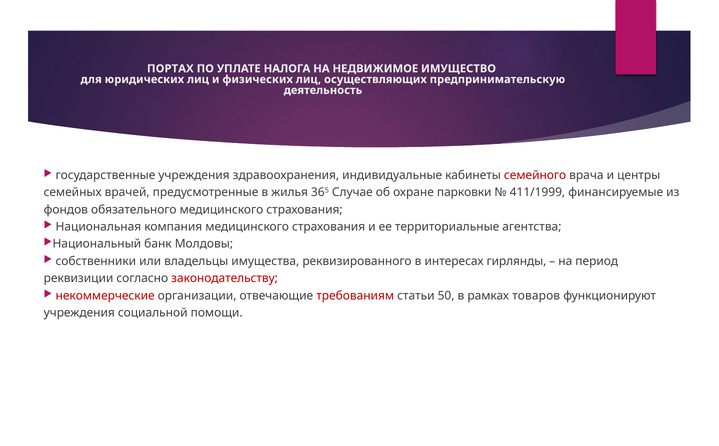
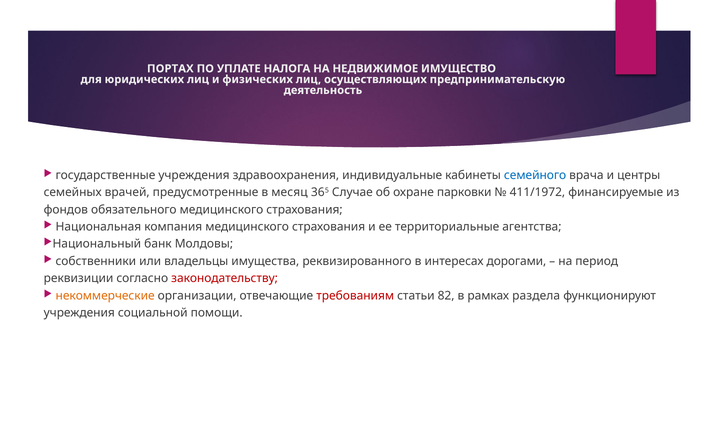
семейного colour: red -> blue (535, 175)
жилья: жилья -> месяц (289, 192)
411/1999: 411/1999 -> 411/1972 (537, 192)
гирлянды: гирлянды -> дорогами (516, 261)
некоммерческие colour: red -> orange (105, 296)
50: 50 -> 82 (446, 296)
товаров: товаров -> раздела (536, 296)
